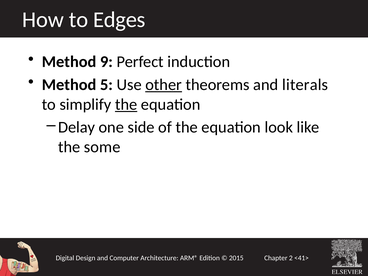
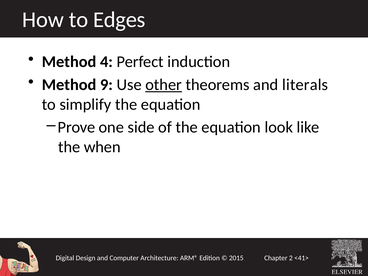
9: 9 -> 4 (106, 62)
5: 5 -> 9 (106, 85)
the underline: present -> none (126, 104)
Delay: Delay -> Prove (77, 127)
some: some -> when (102, 147)
